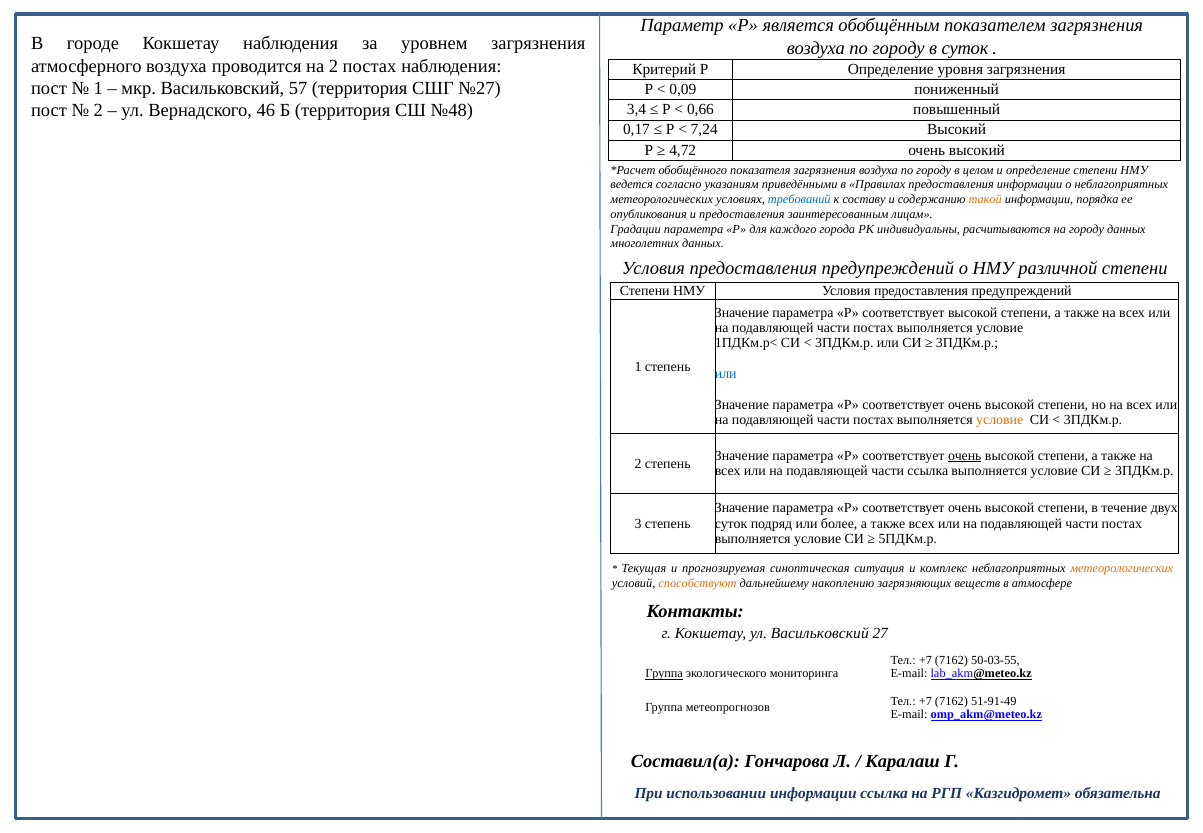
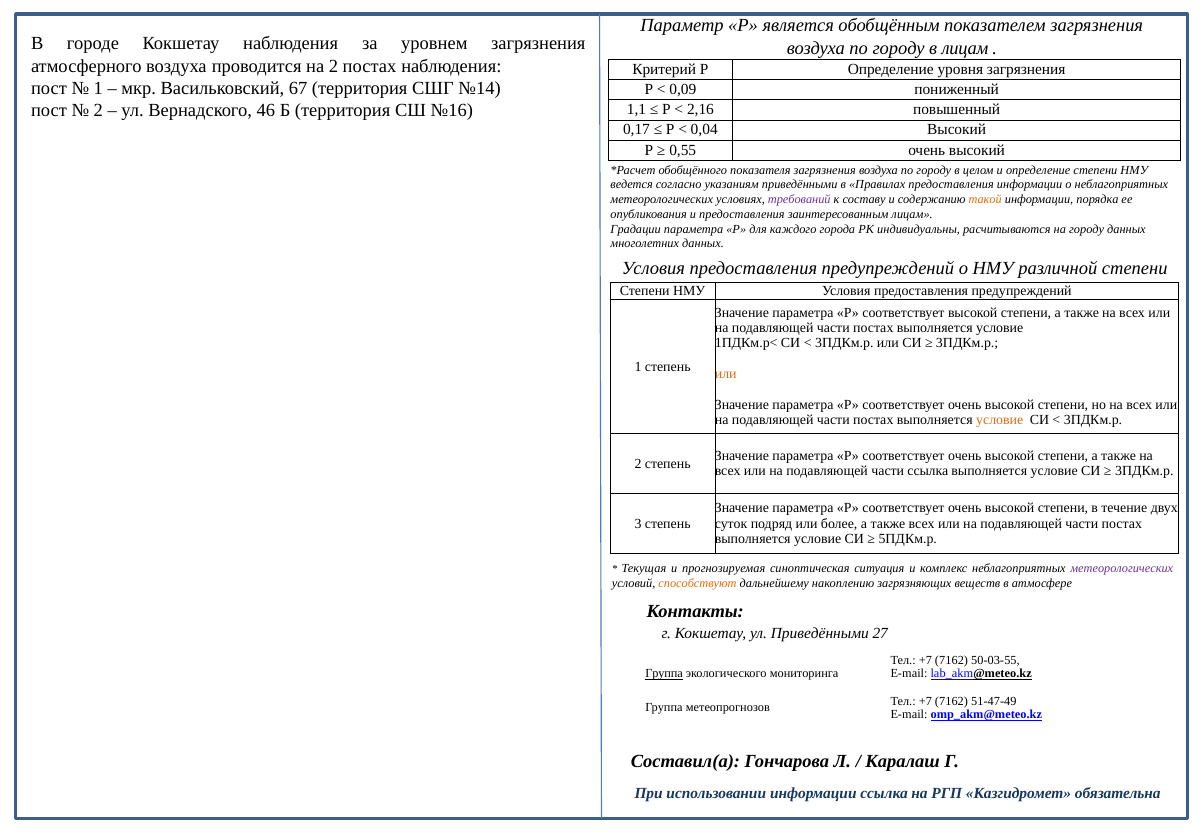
в суток: суток -> лицам (965, 48)
57: 57 -> 67 (298, 88)
№27: №27 -> №14 (480, 88)
№48: №48 -> №16 (452, 110)
3,4: 3,4 -> 1,1 (637, 110)
0,66: 0,66 -> 2,16 (700, 110)
7,24: 7,24 -> 0,04 (704, 130)
4,72: 4,72 -> 0,55 (683, 150)
требований colour: blue -> purple (799, 199)
или colour: blue -> orange (726, 374)
очень underline: present -> none (965, 456)
метеорологических colour: orange -> purple (1122, 568)
ул Васильковский: Васильковский -> Приведёнными (820, 633)
51-91-49: 51-91-49 -> 51-47-49 (994, 701)
